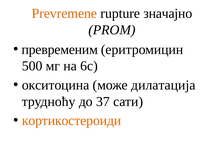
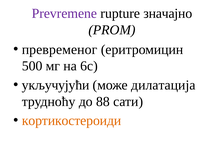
Prevremene colour: orange -> purple (64, 13)
превременим: превременим -> прeвремeнoг (60, 49)
окситоцина: окситоцина -> укључујући (56, 85)
37: 37 -> 88 (103, 101)
